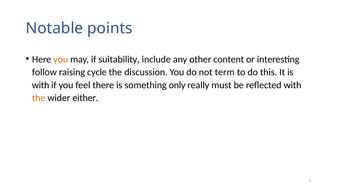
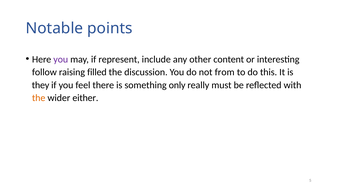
you colour: orange -> purple (61, 59)
suitability: suitability -> represent (119, 59)
cycle: cycle -> filled (97, 72)
term: term -> from (225, 72)
with: with -> they (41, 85)
